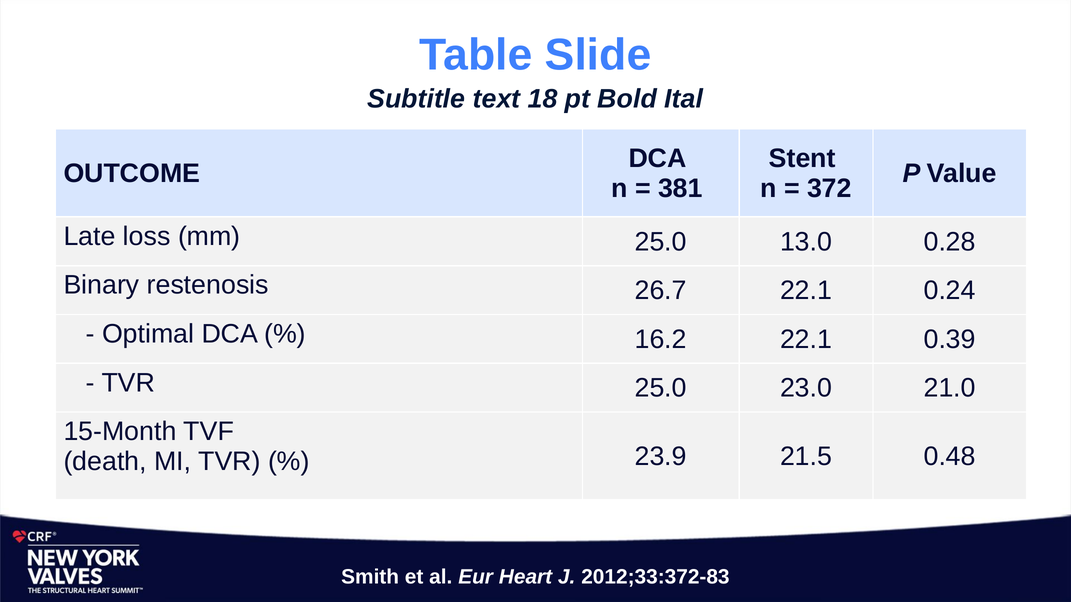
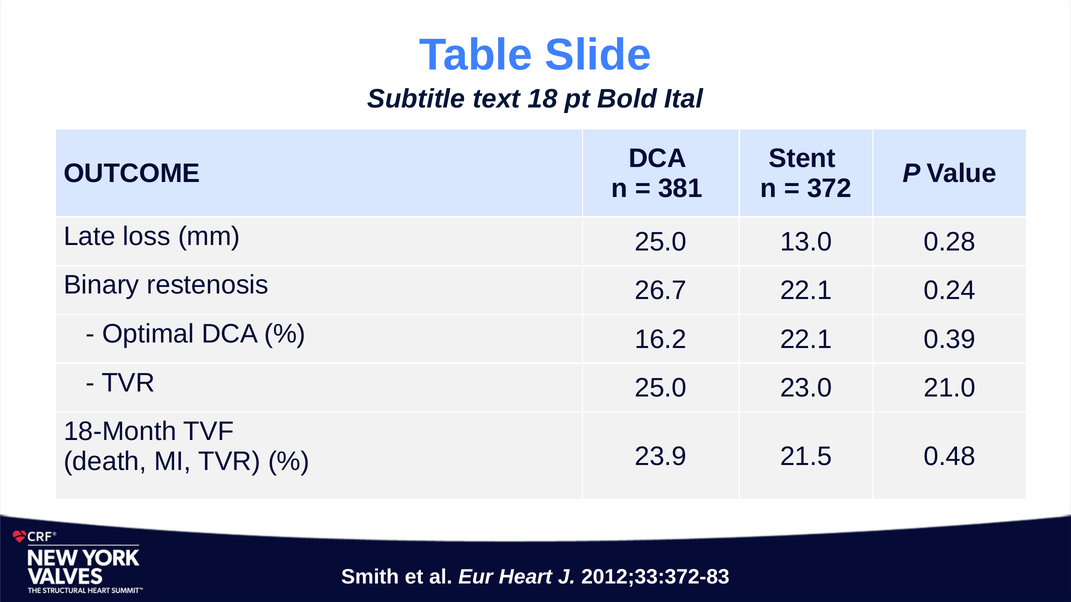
15-Month: 15-Month -> 18-Month (120, 432)
